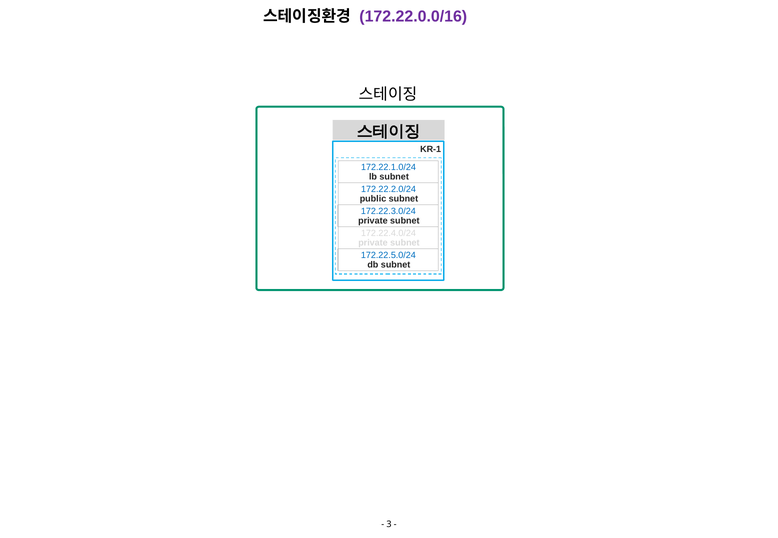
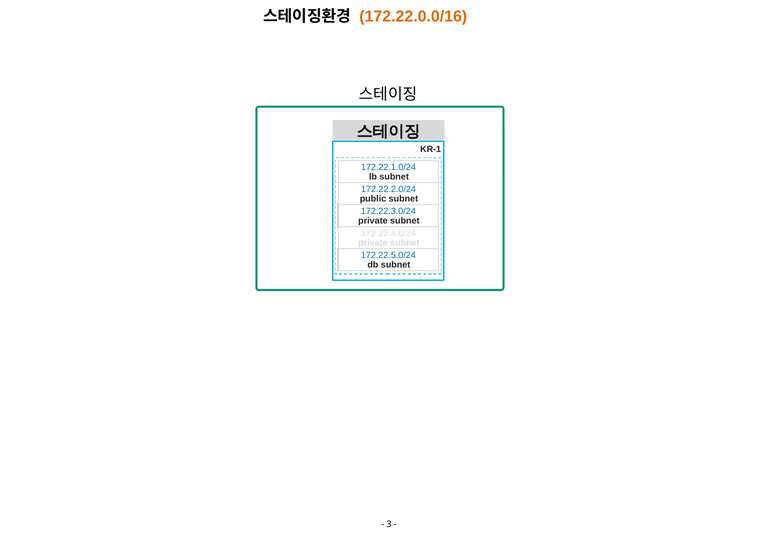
172.22.0.0/16 colour: purple -> orange (413, 16)
